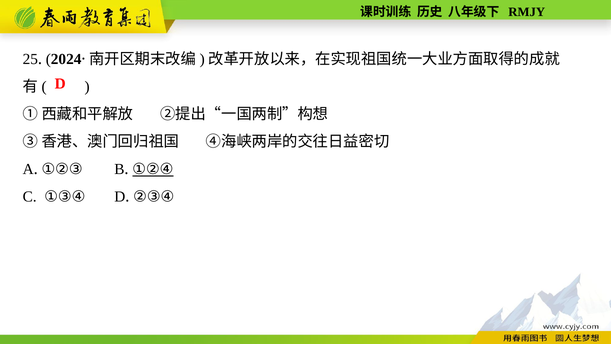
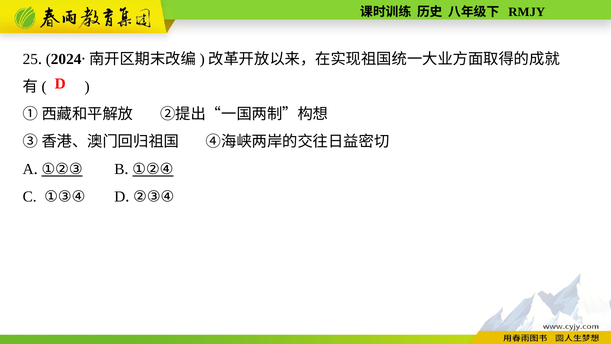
①②③ underline: none -> present (62, 169)
